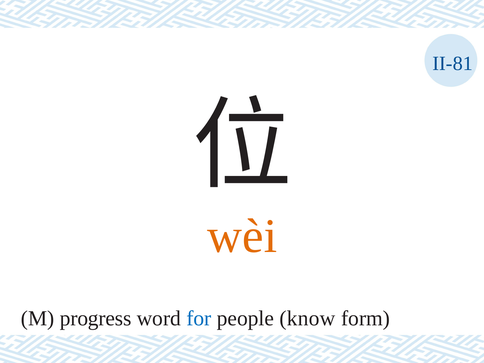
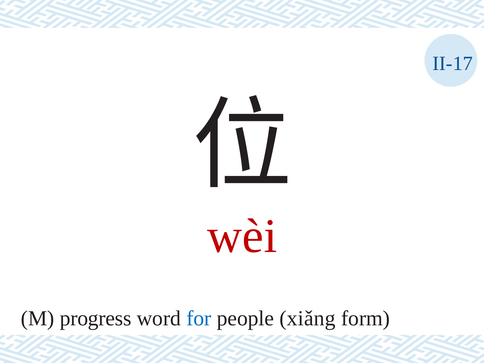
II-81: II-81 -> II-17 (453, 63)
wèi colour: orange -> red (242, 236)
know: know -> xiǎng (308, 318)
